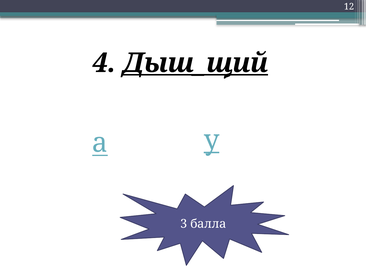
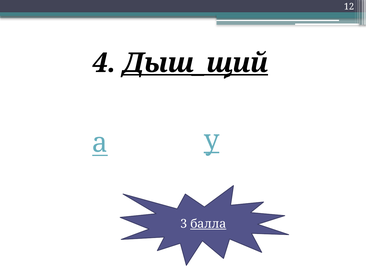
балла underline: none -> present (208, 224)
